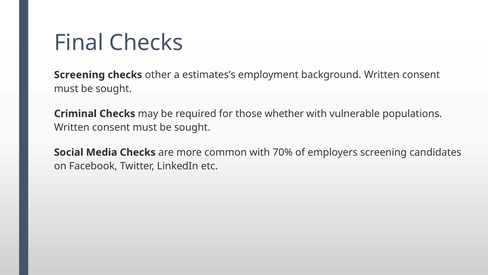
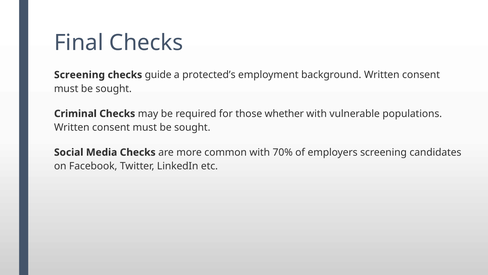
other: other -> guide (158, 75)
estimates’s: estimates’s -> protected’s (209, 75)
